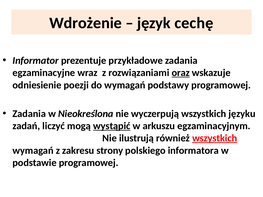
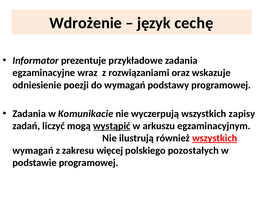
oraz underline: present -> none (181, 73)
Nieokreślona: Nieokreślona -> Komunikacie (86, 114)
języku: języku -> zapisy (242, 114)
strony: strony -> więcej (110, 151)
informatora: informatora -> pozostałych (193, 151)
